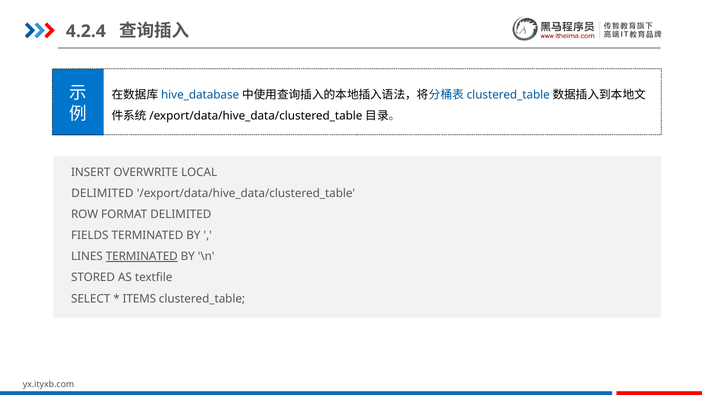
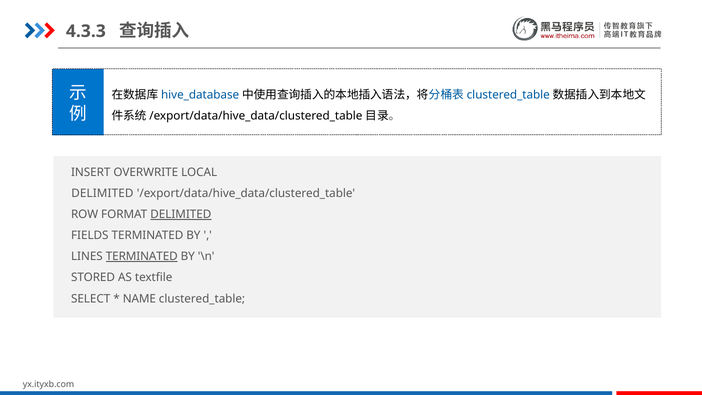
4.2.4: 4.2.4 -> 4.3.3 (86, 31)
DELIMITED underline: none -> present (181, 214)
ITEMS: ITEMS -> NAME (139, 299)
